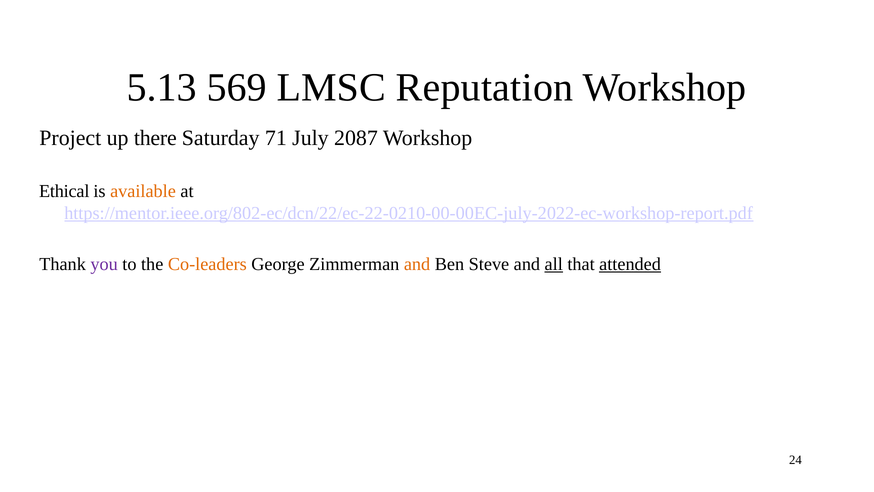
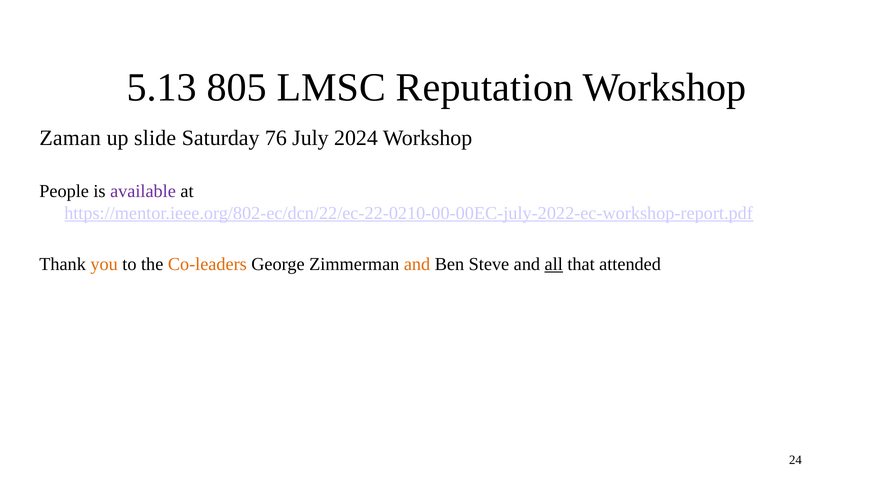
569: 569 -> 805 (237, 87)
Project: Project -> Zaman (70, 138)
there: there -> slide (155, 138)
71: 71 -> 76 (276, 138)
2087: 2087 -> 2024 (356, 138)
Ethical: Ethical -> People (64, 191)
available colour: orange -> purple (143, 191)
you colour: purple -> orange (104, 264)
attended underline: present -> none (630, 264)
